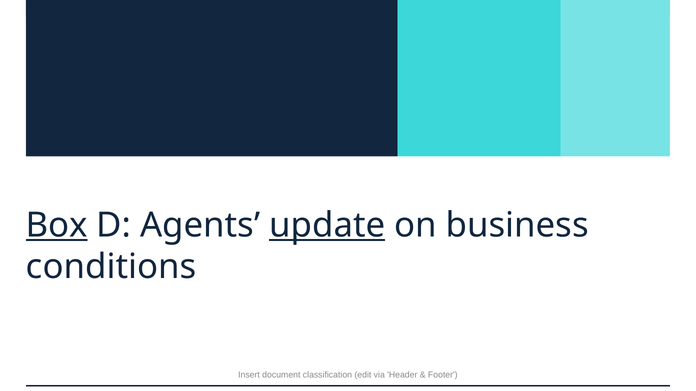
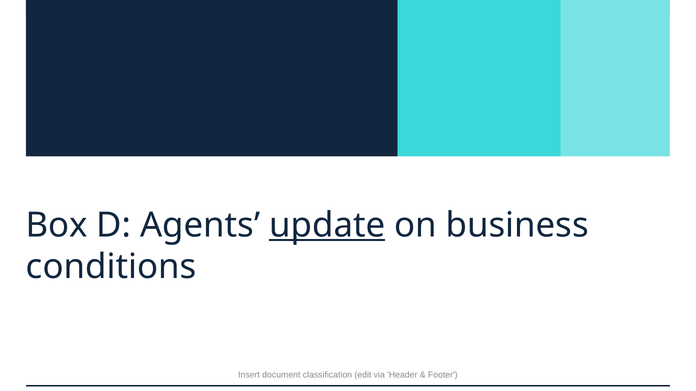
Box underline: present -> none (57, 226)
